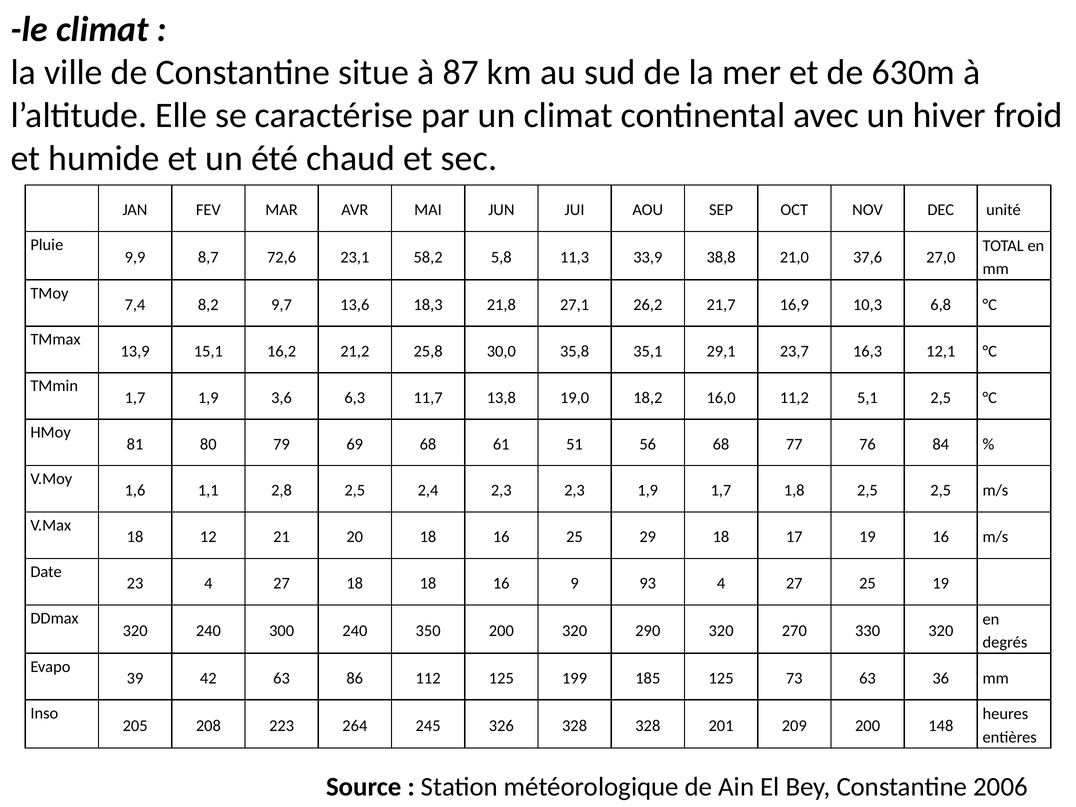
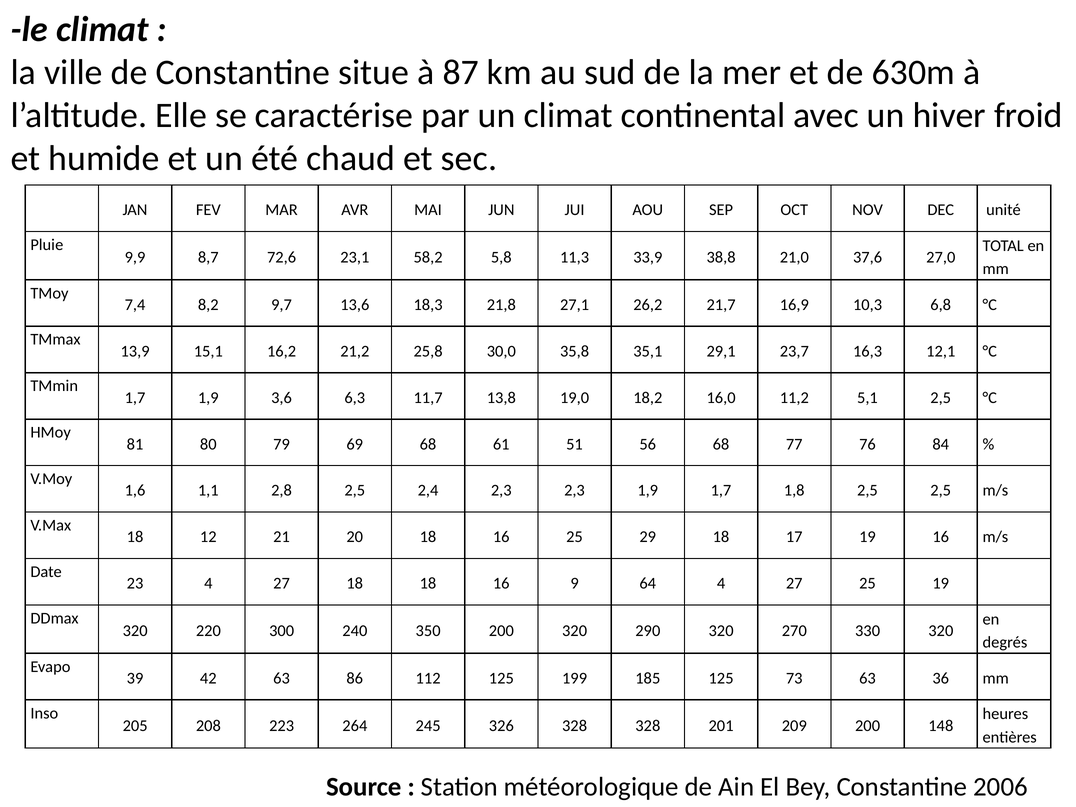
93: 93 -> 64 (648, 583)
320 240: 240 -> 220 (208, 631)
